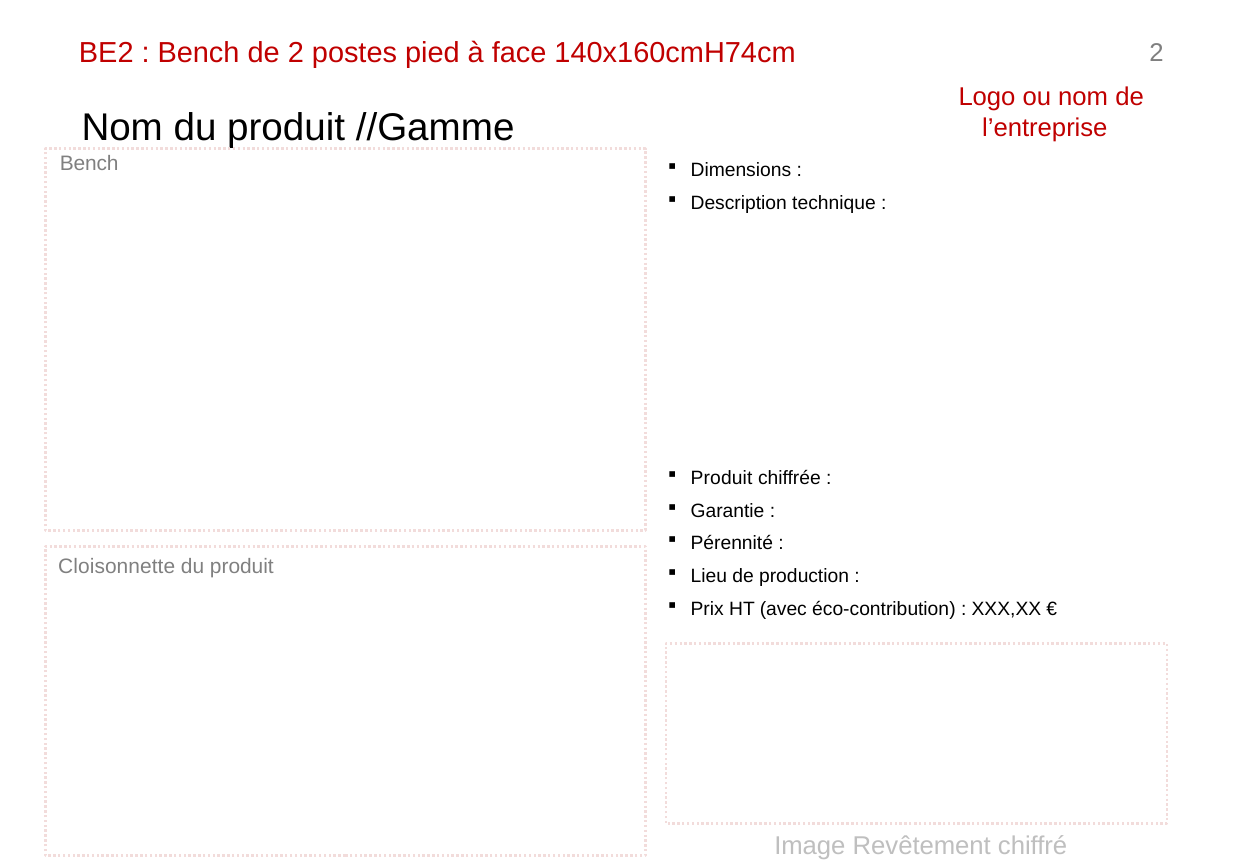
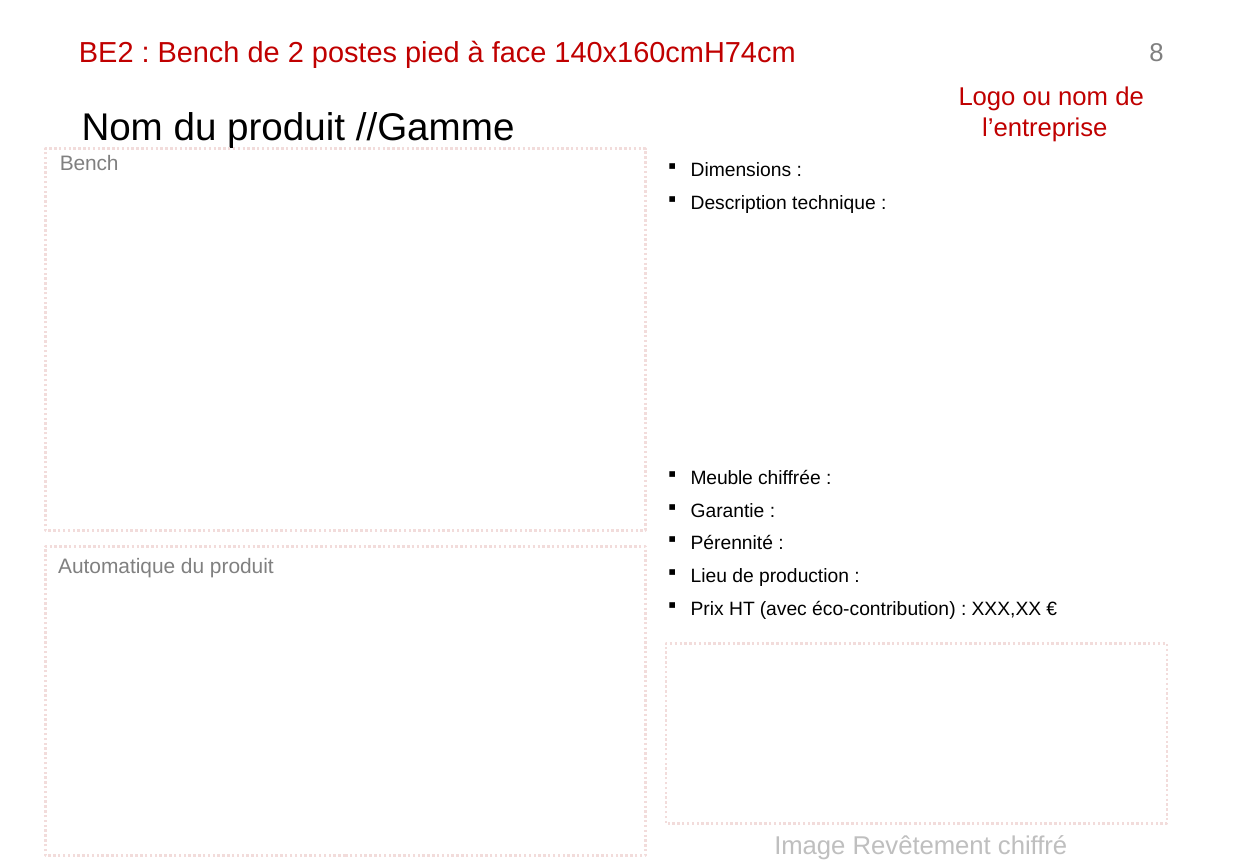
140x160cmH74cm 2: 2 -> 8 (1157, 53)
Produit: Produit -> Meuble (722, 478)
Cloisonnette: Cloisonnette -> Automatique (117, 567)
